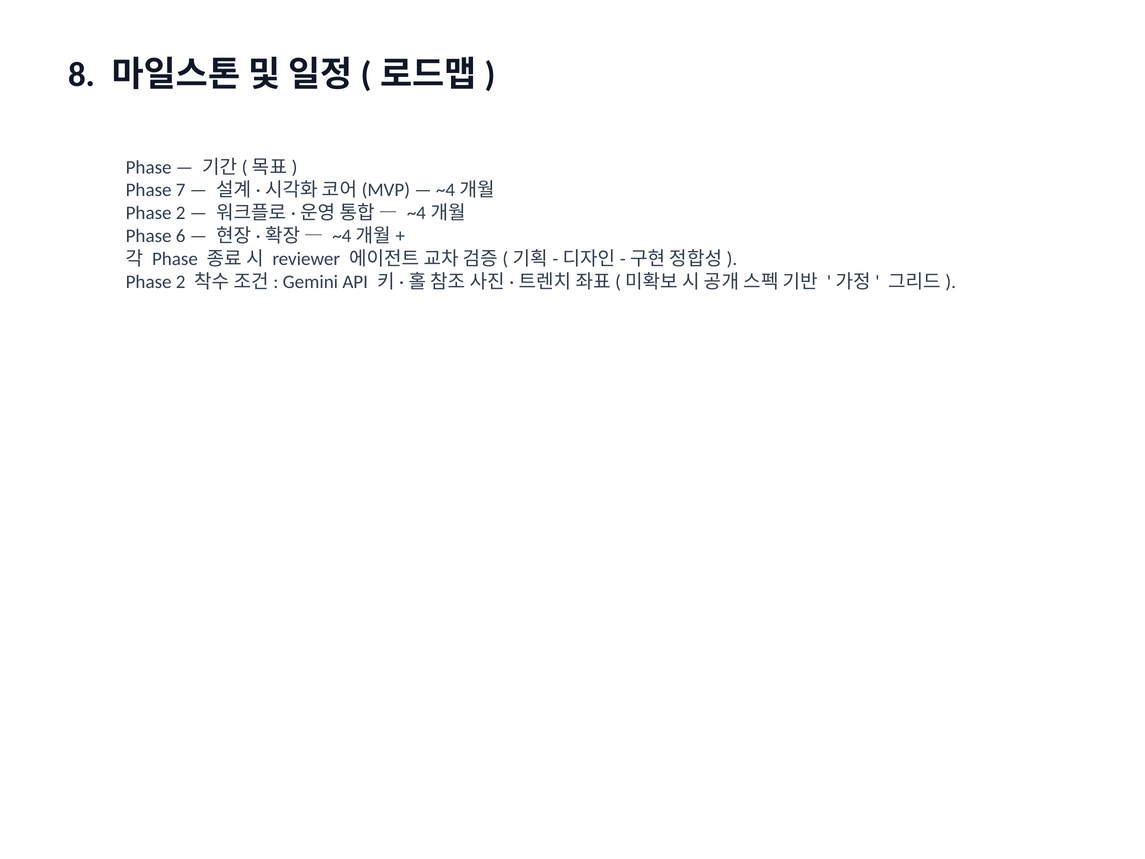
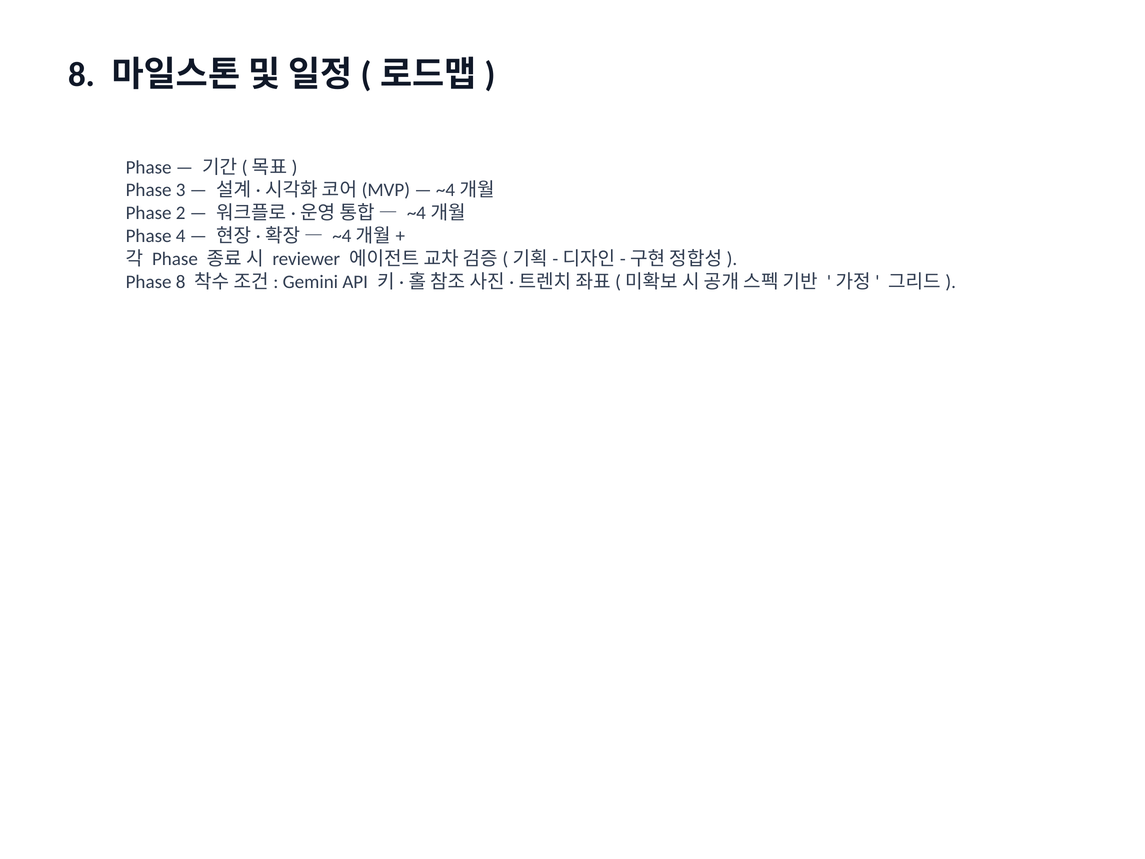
7: 7 -> 3 (181, 190)
6: 6 -> 4 (181, 236)
2: 2 -> 8 (181, 282)
